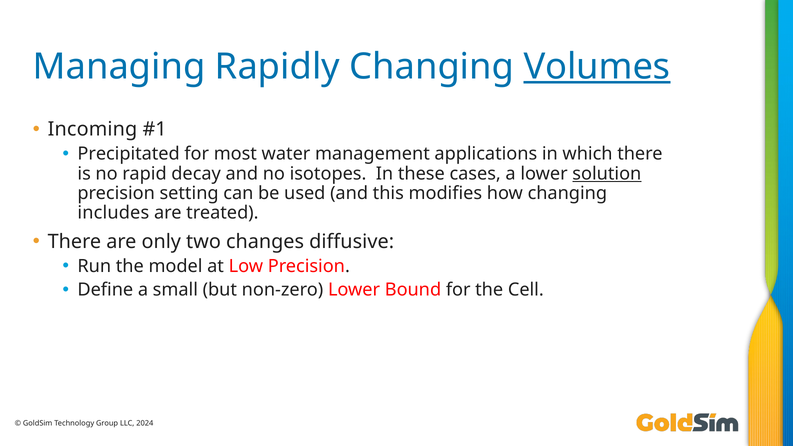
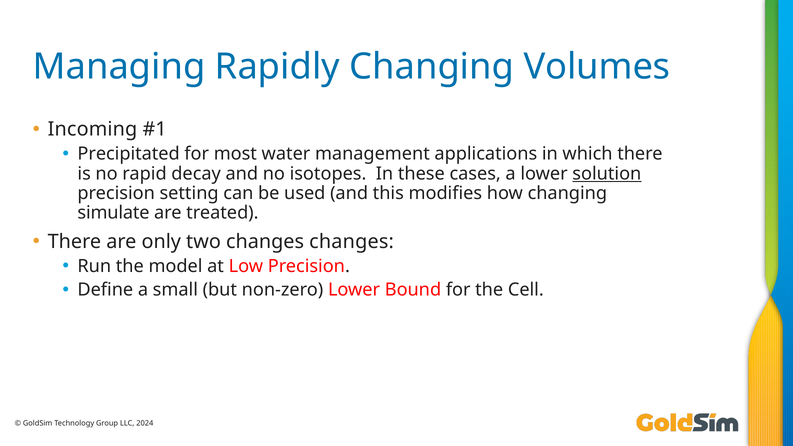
Volumes underline: present -> none (597, 67)
includes: includes -> simulate (114, 213)
changes diffusive: diffusive -> changes (352, 242)
